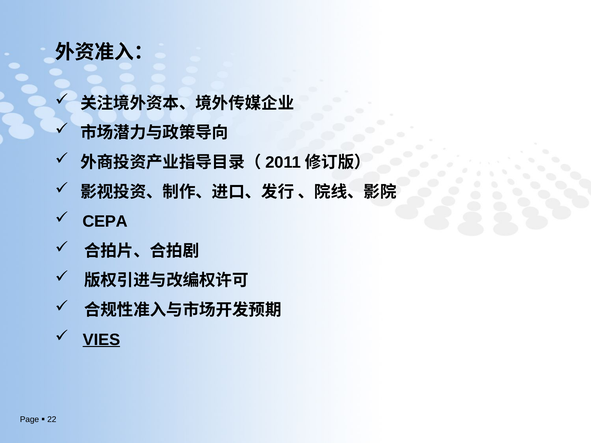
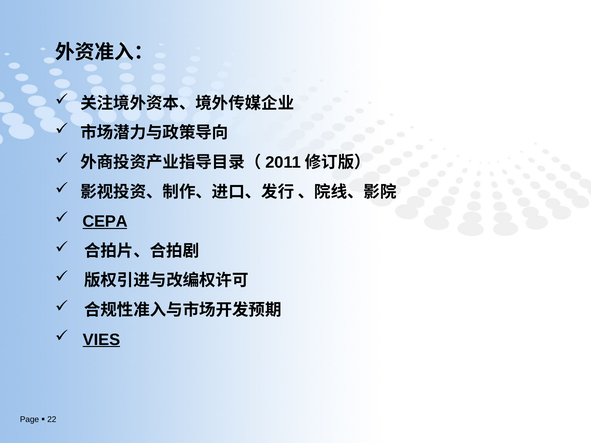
CEPA underline: none -> present (105, 222)
